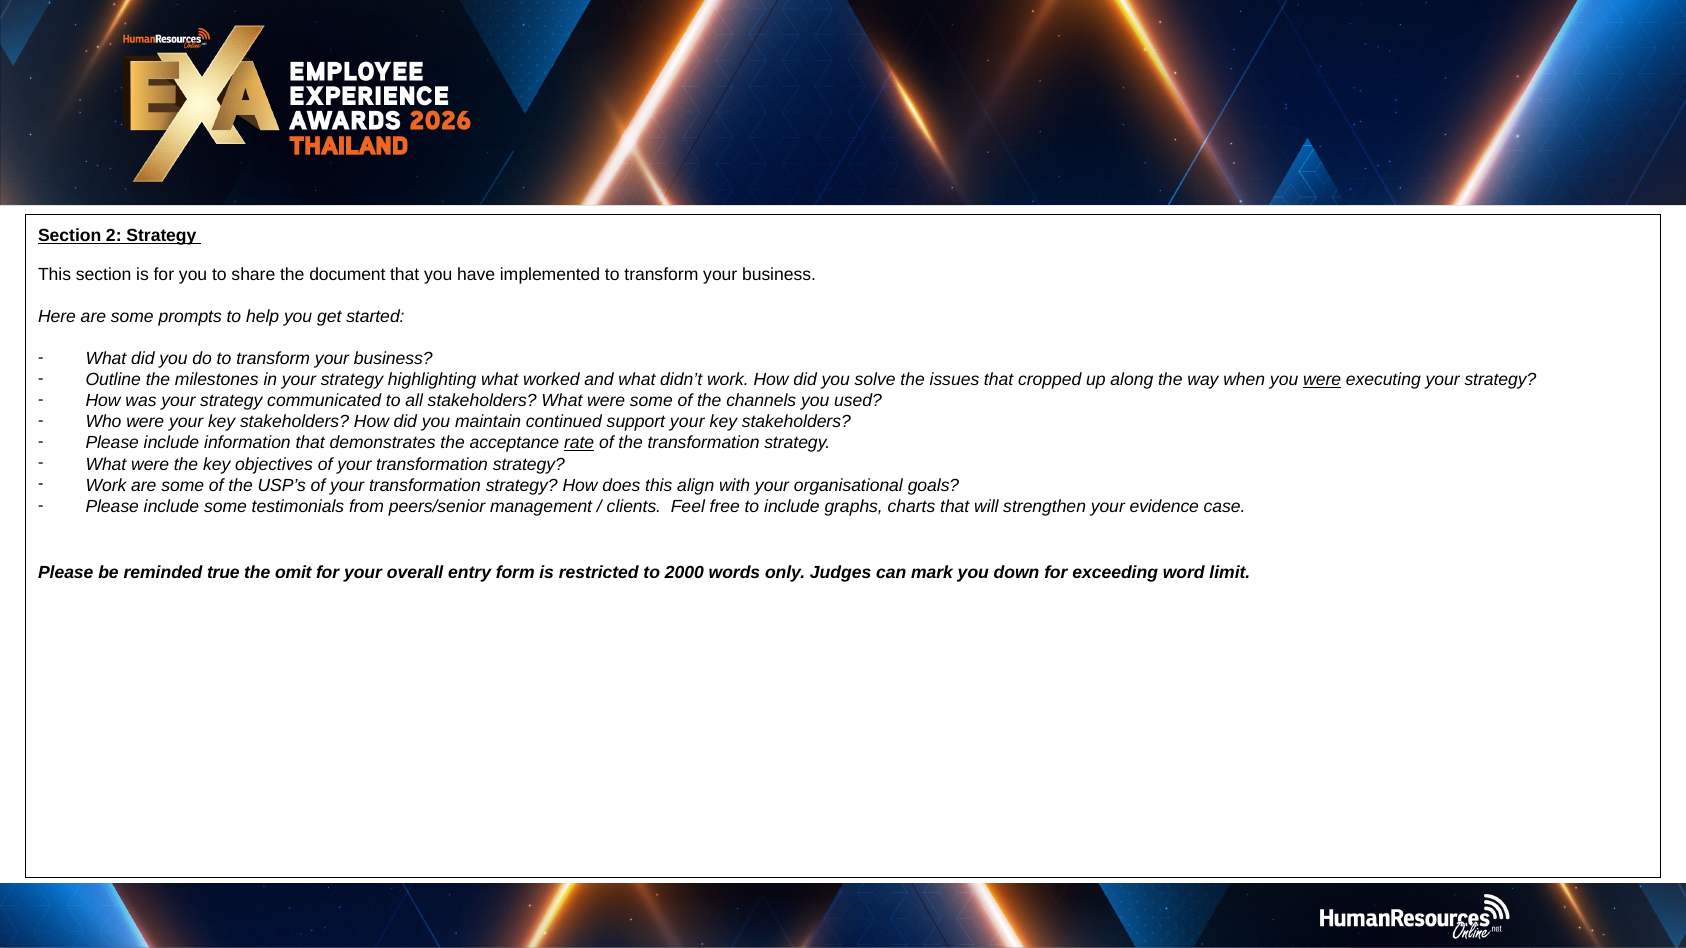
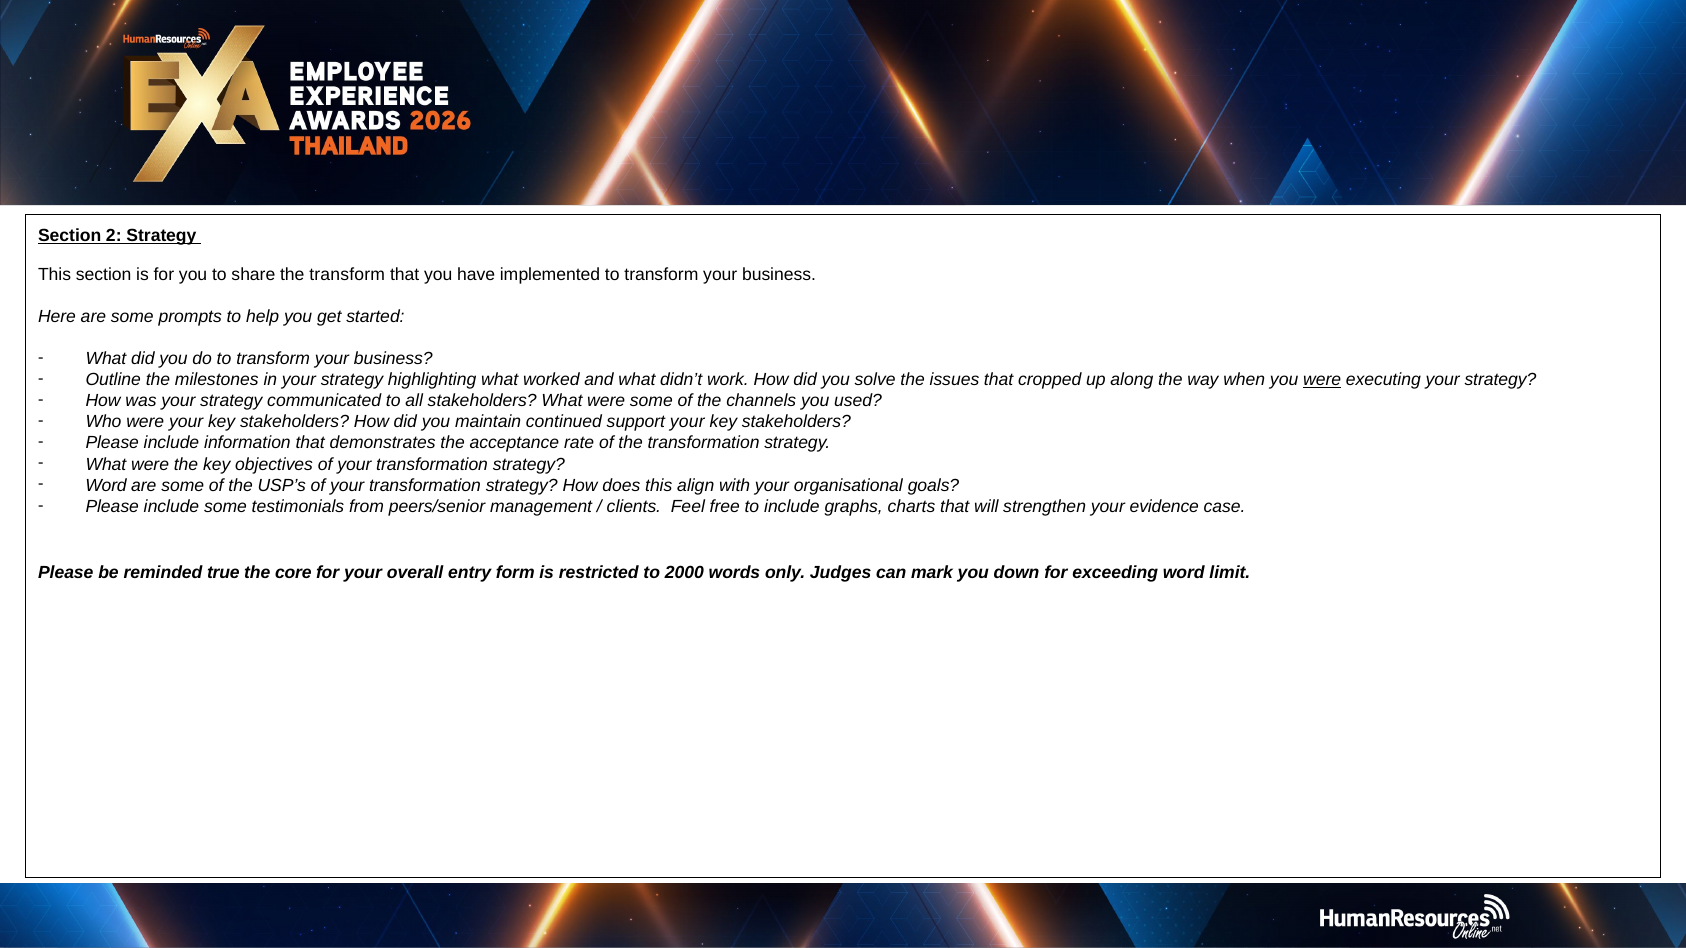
the document: document -> transform (347, 274)
rate underline: present -> none (579, 443)
Work: Work -> Word (106, 486)
omit: omit -> core (293, 573)
